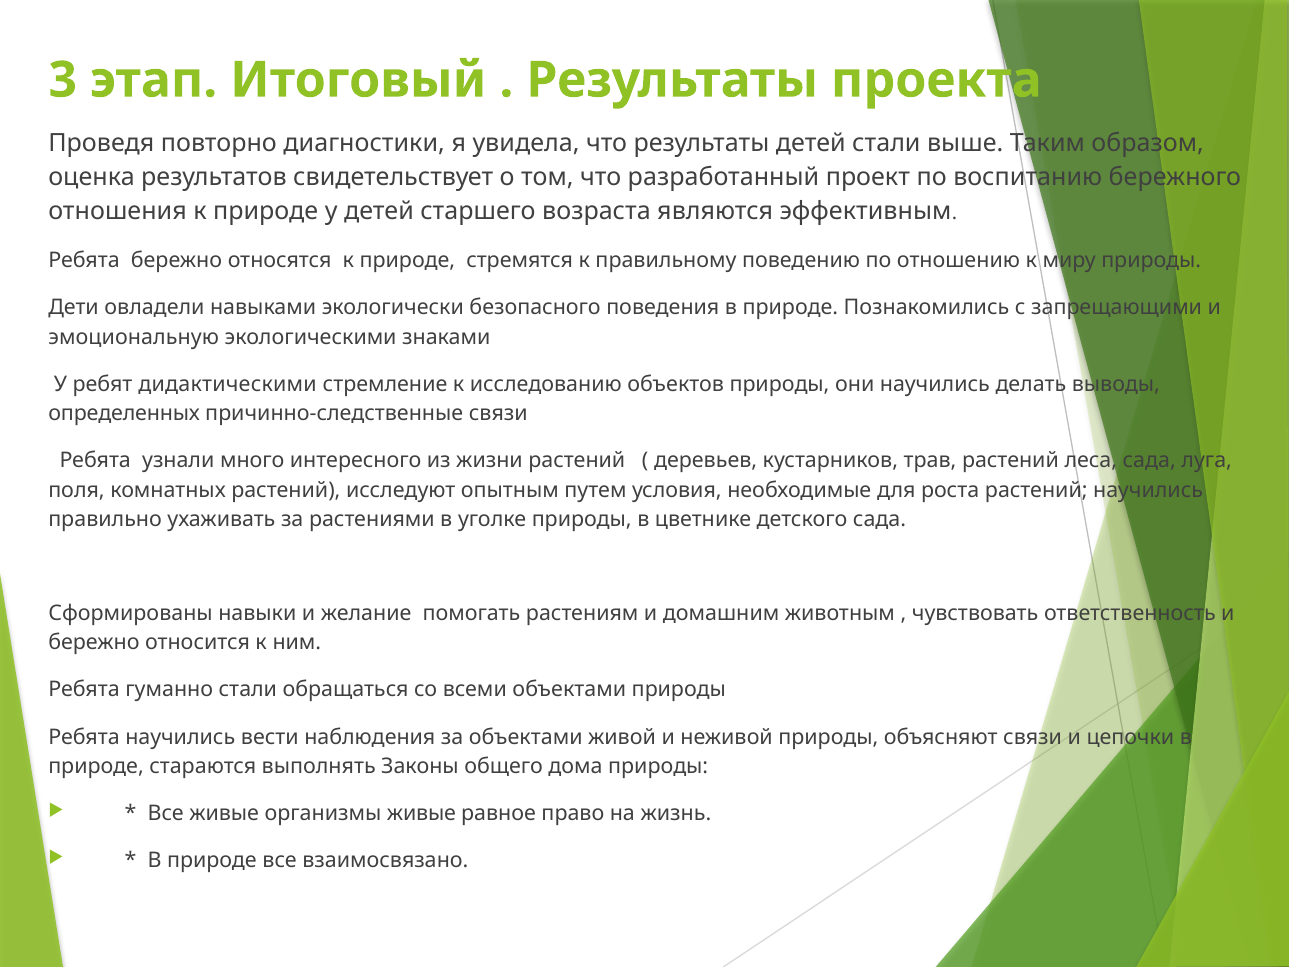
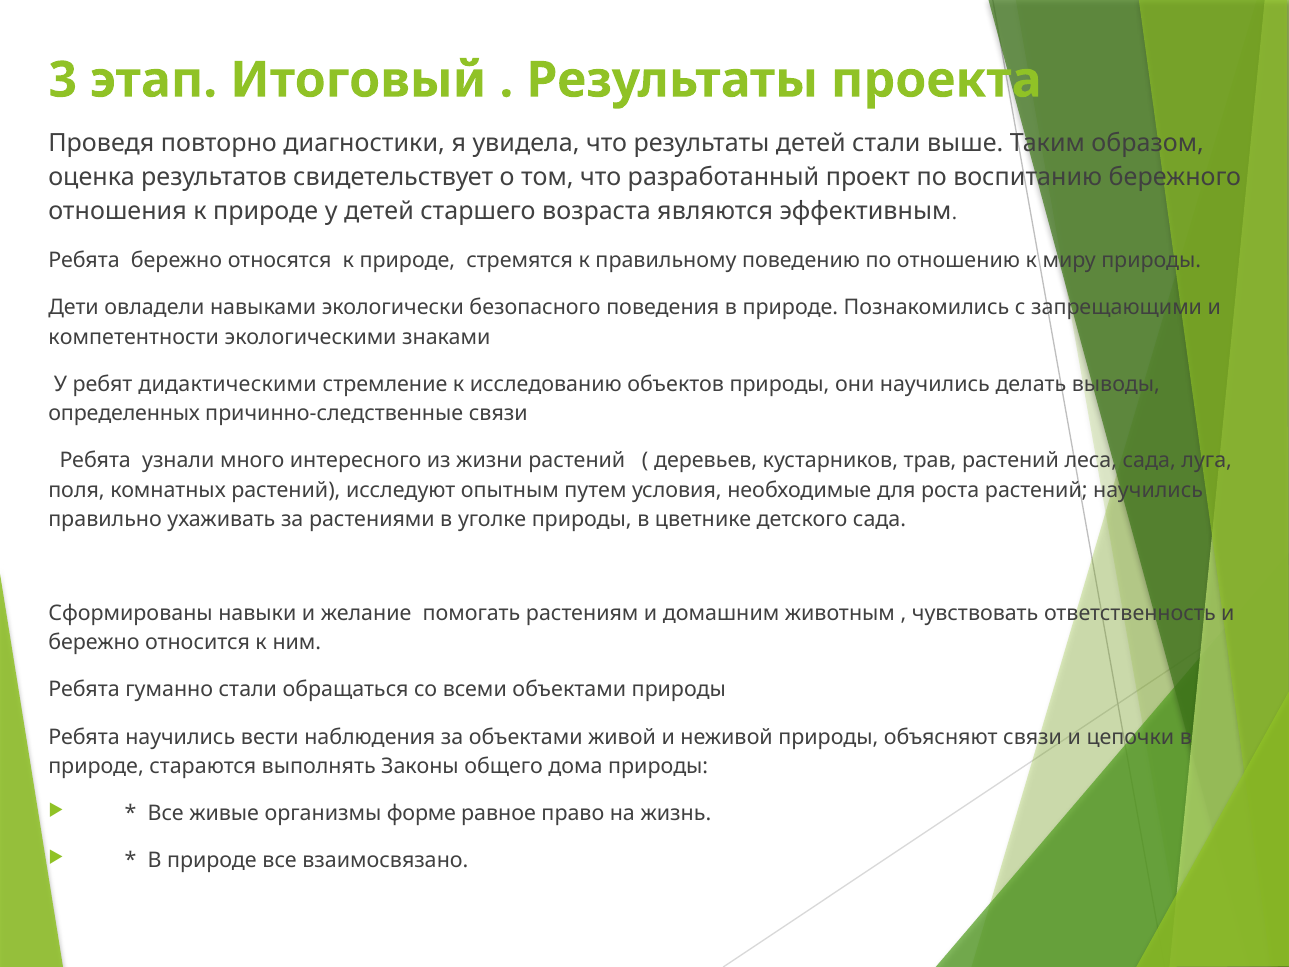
эмоциональную: эмоциональную -> компетентности (134, 337)
организмы живые: живые -> форме (421, 813)
